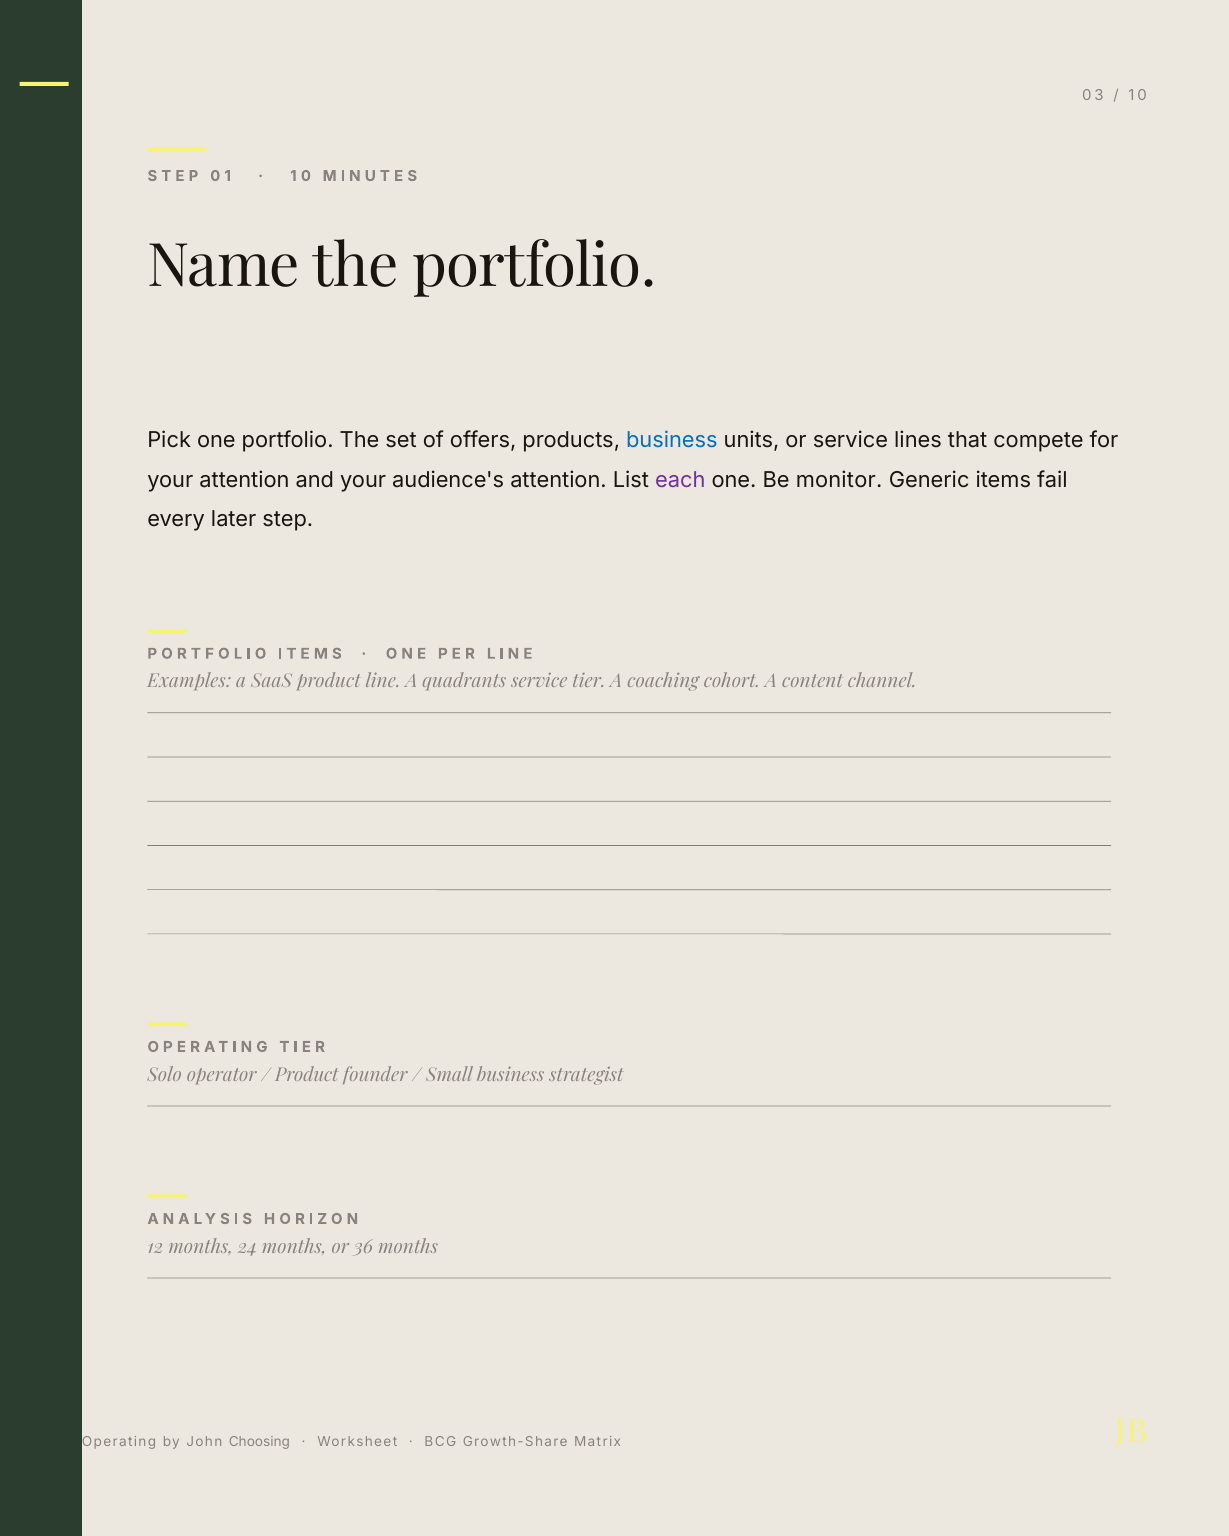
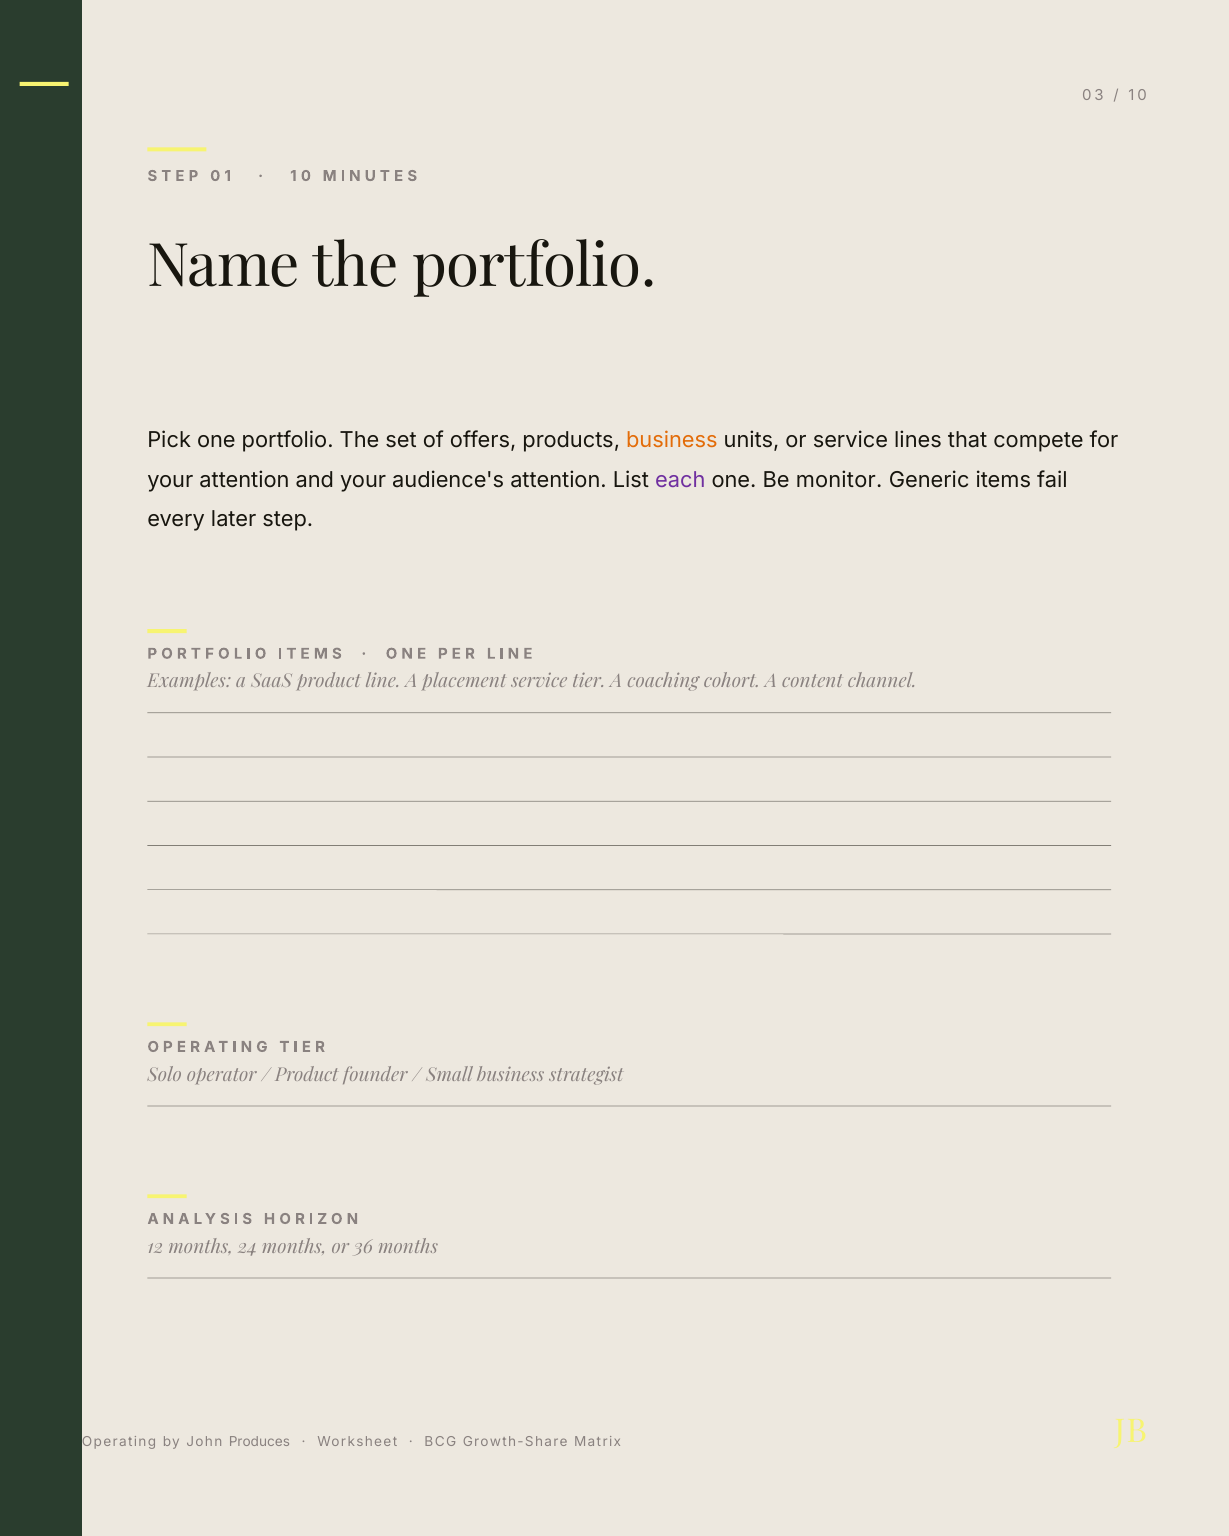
business colour: blue -> orange (672, 441)
quadrants: quadrants -> placement (464, 682)
Choosing: Choosing -> Produces (259, 1442)
